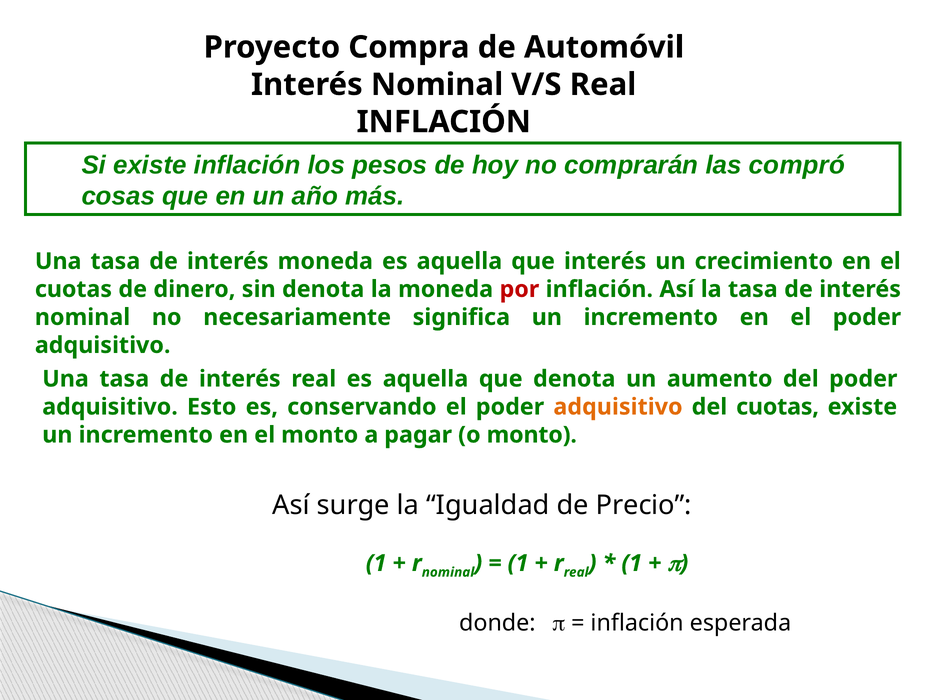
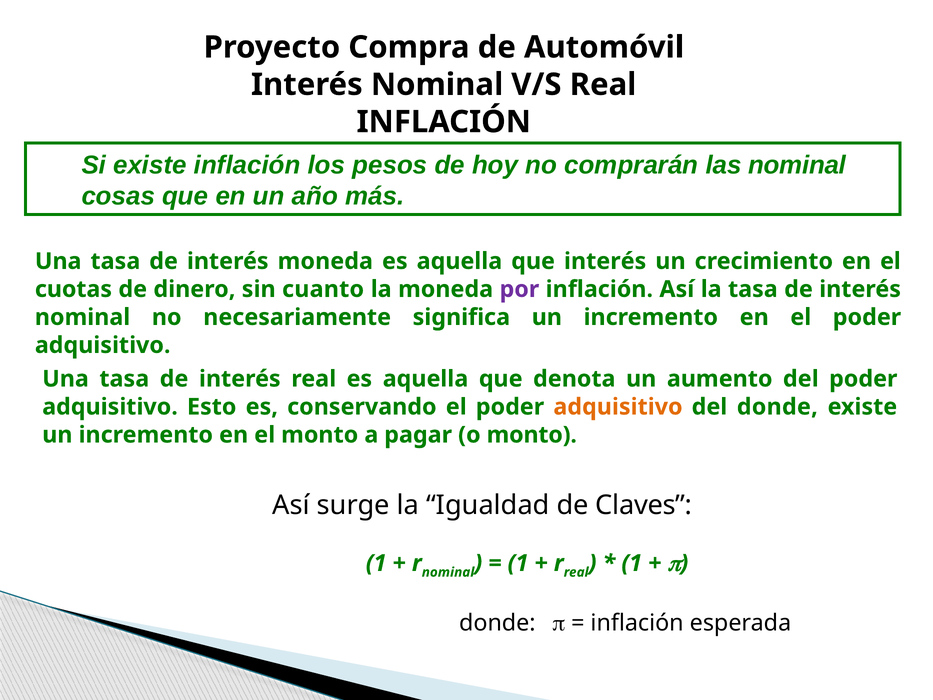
las compró: compró -> nominal (797, 165)
sin denota: denota -> cuanto (323, 289)
por colour: red -> purple (519, 289)
del cuotas: cuotas -> donde (777, 407)
Precio: Precio -> Claves (644, 505)
